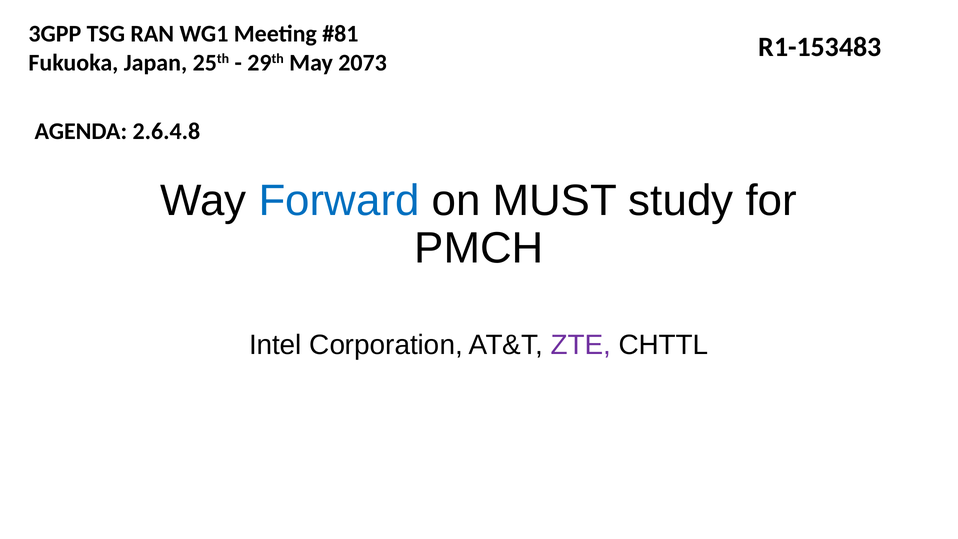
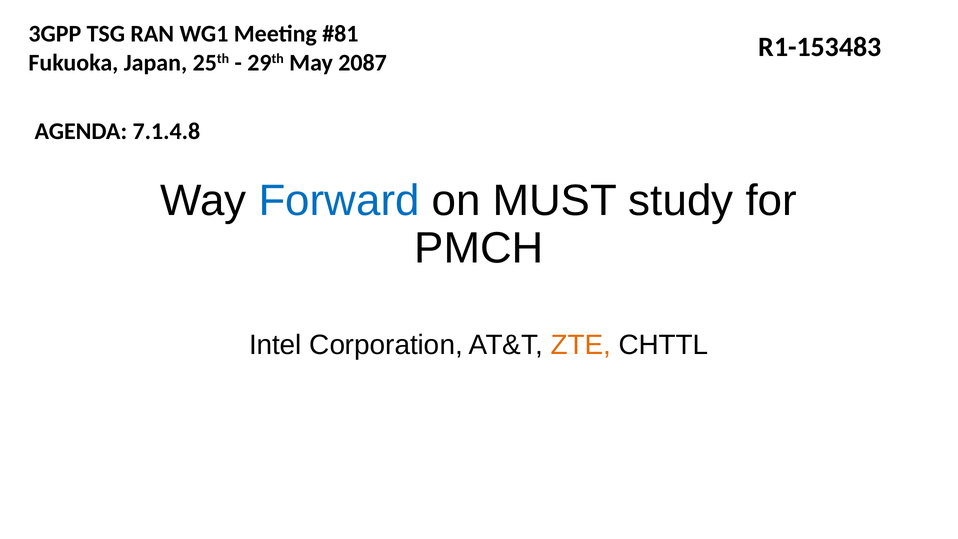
2073: 2073 -> 2087 (363, 63)
2.6.4.8: 2.6.4.8 -> 7.1.4.8 (166, 131)
ZTE colour: purple -> orange (581, 345)
